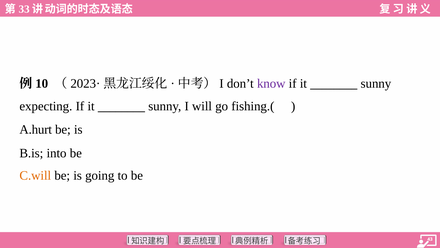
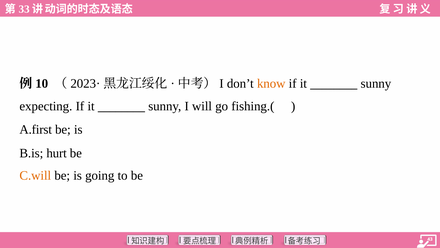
know colour: purple -> orange (271, 83)
A.hurt: A.hurt -> A.first (36, 129)
into: into -> hurt (57, 153)
